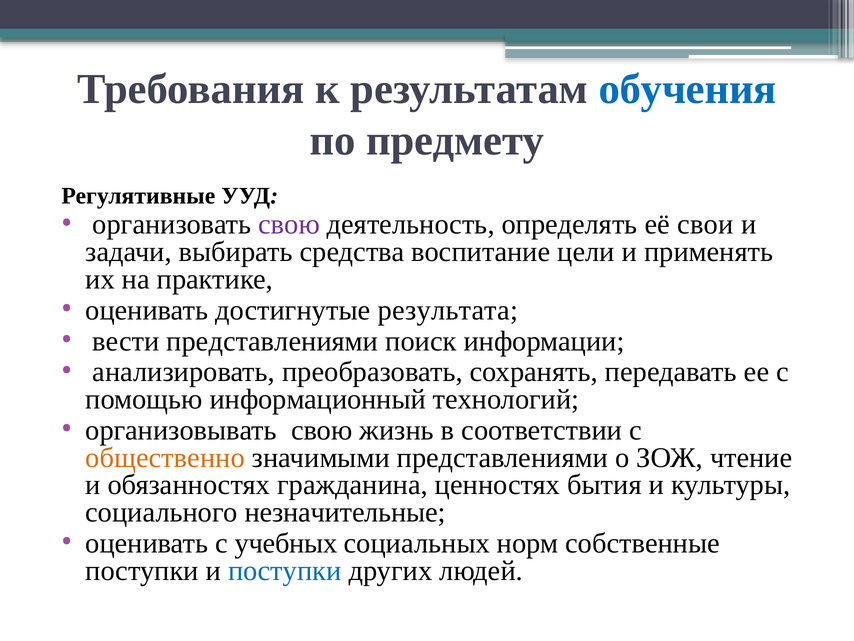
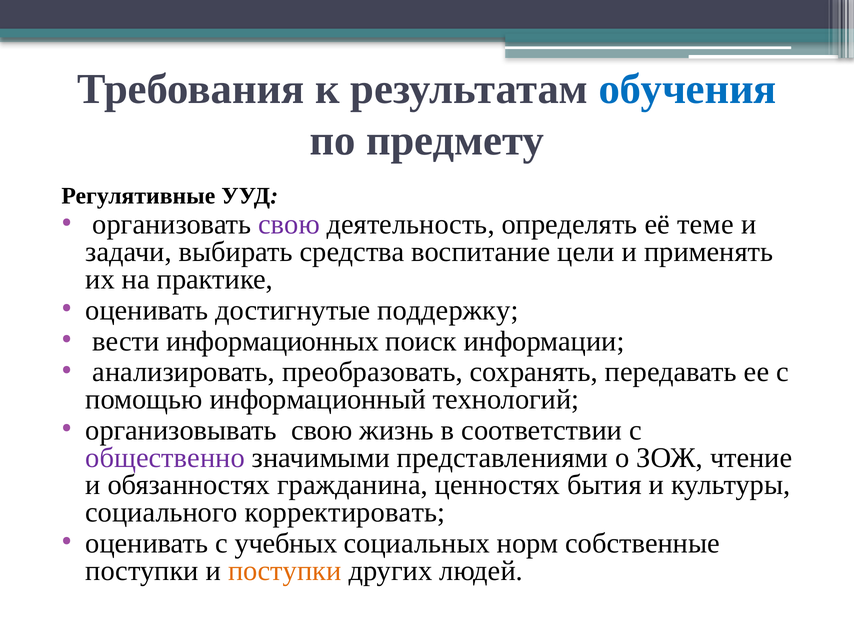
свои: свои -> теме (705, 224)
результата: результата -> поддержку (448, 310)
вести представлениями: представлениями -> информационных (272, 341)
общественно colour: orange -> purple (165, 457)
незначительные: незначительные -> корректировать (345, 512)
поступки colour: blue -> orange (285, 570)
